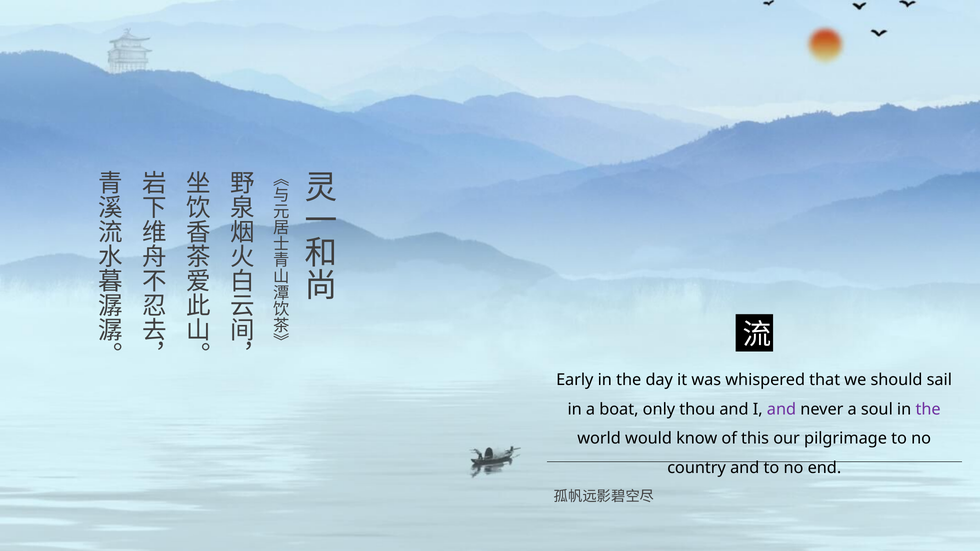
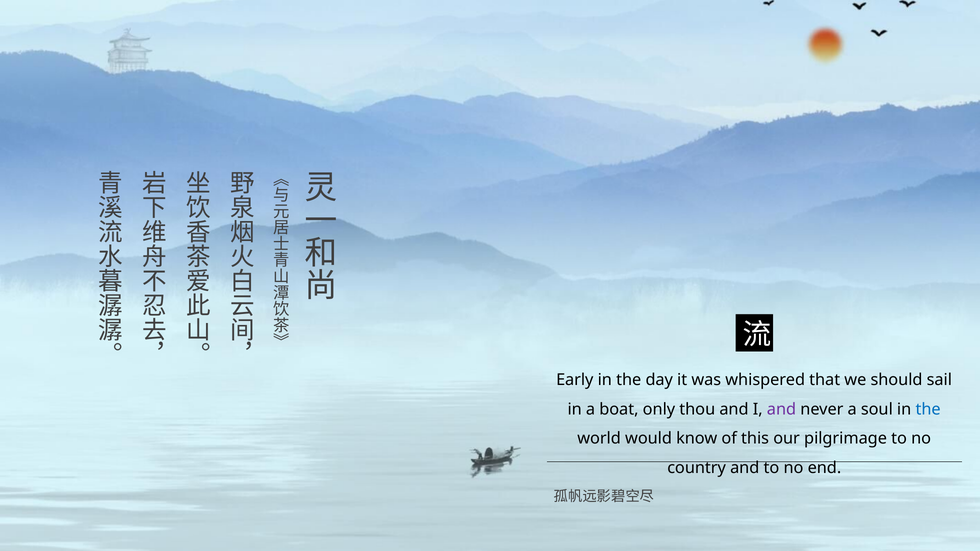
the colour: purple -> blue (928, 409)
